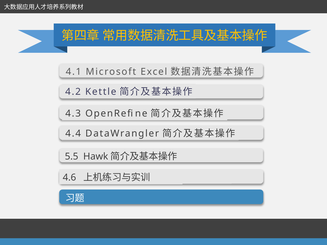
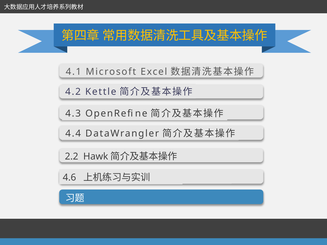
5.5: 5.5 -> 2.2 (72, 157)
